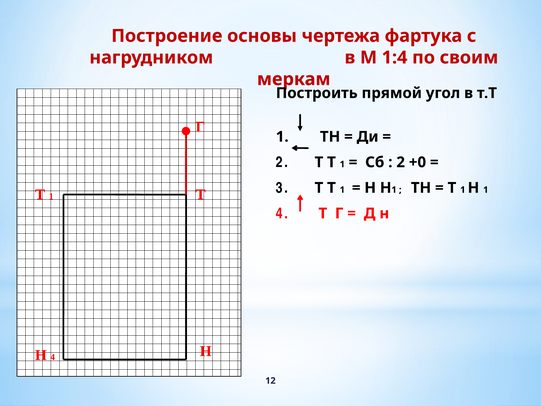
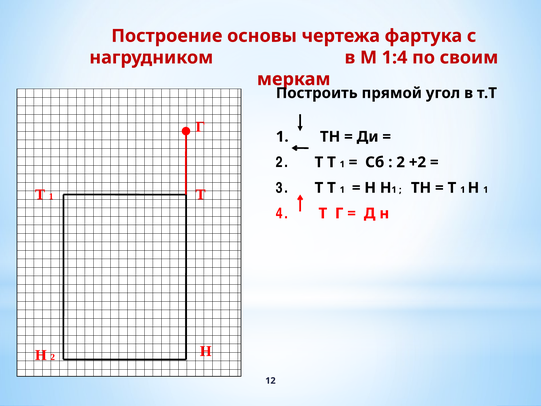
+0: +0 -> +2 (417, 162)
Н 4: 4 -> 2 (53, 357)
